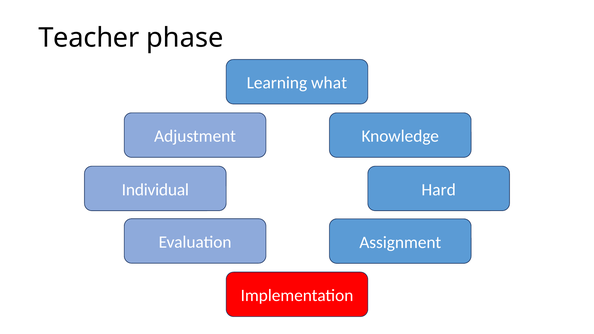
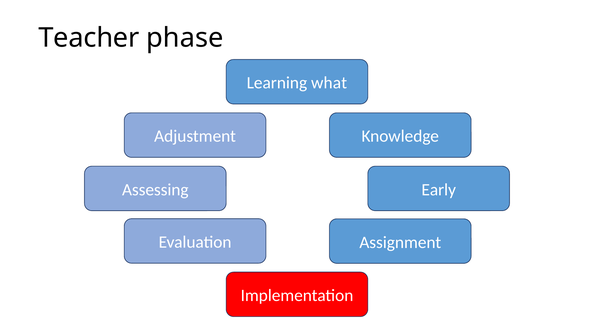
Individual: Individual -> Assessing (155, 190)
Hard: Hard -> Early (439, 190)
